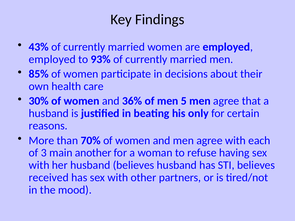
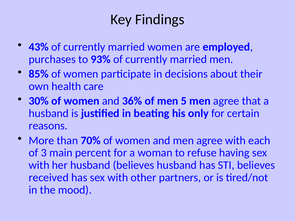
employed: employed -> purchases (52, 59)
another: another -> percent (93, 153)
